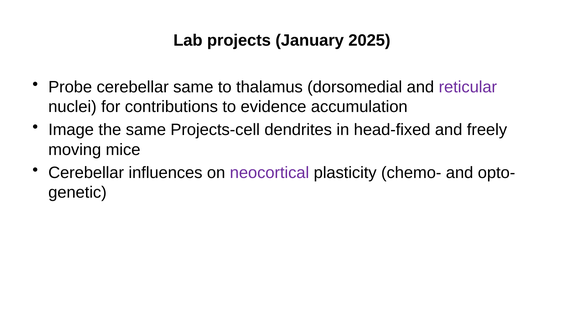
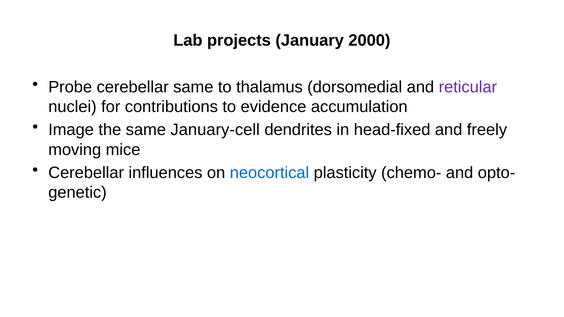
2025: 2025 -> 2000 (369, 40)
Projects-cell: Projects-cell -> January-cell (215, 130)
neocortical colour: purple -> blue (269, 173)
